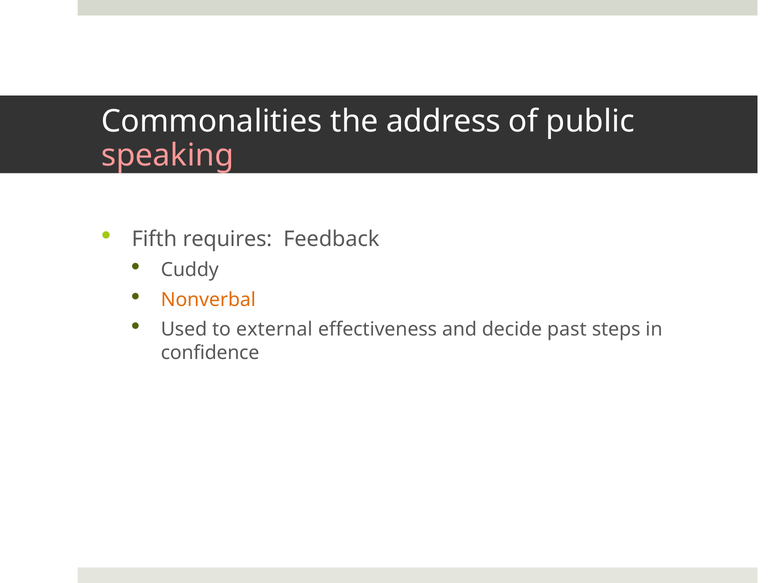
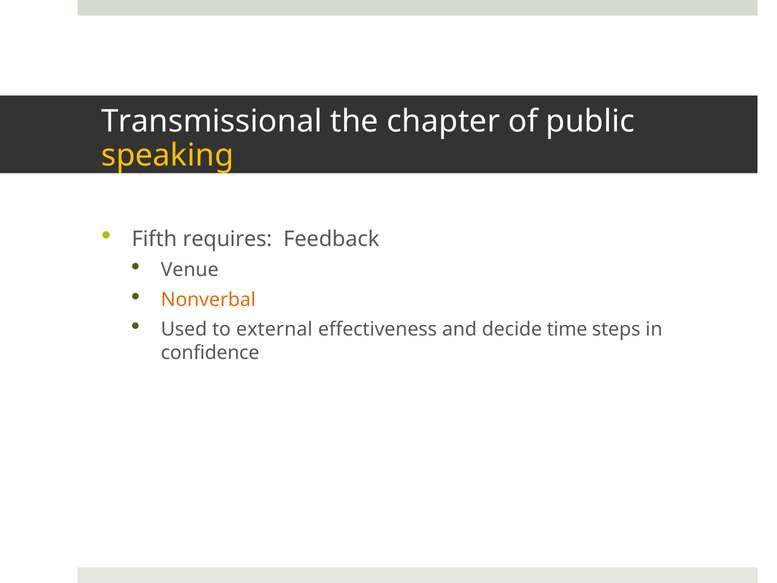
Commonalities: Commonalities -> Transmissional (212, 121)
address: address -> chapter (443, 121)
speaking colour: pink -> yellow (167, 155)
Cuddy: Cuddy -> Venue (190, 270)
past: past -> time (567, 329)
